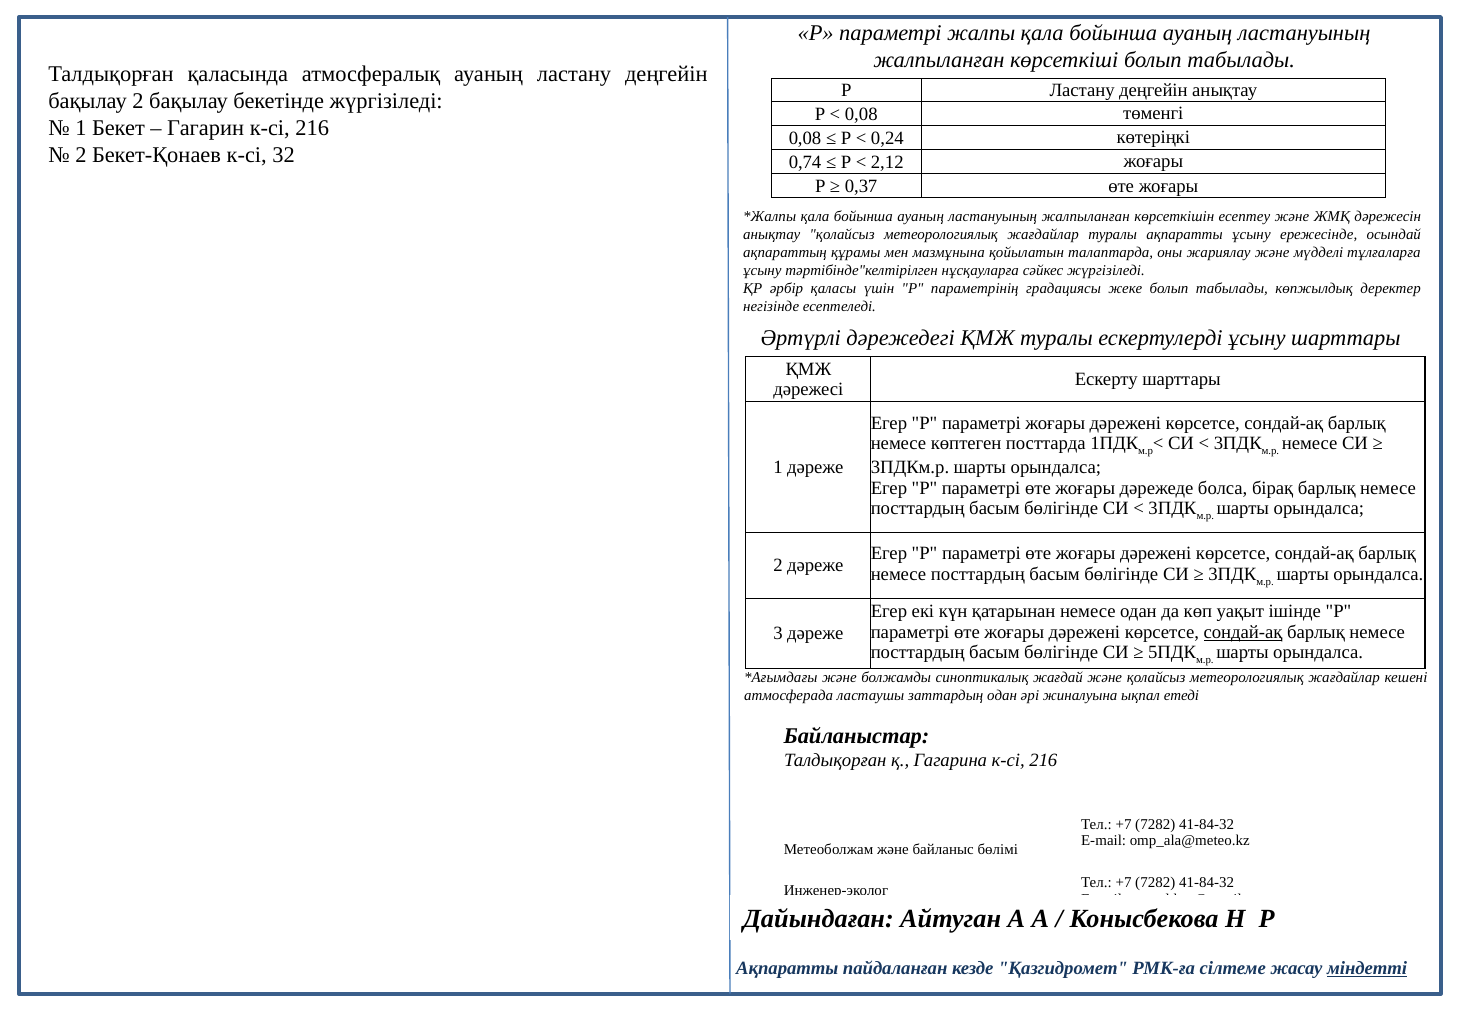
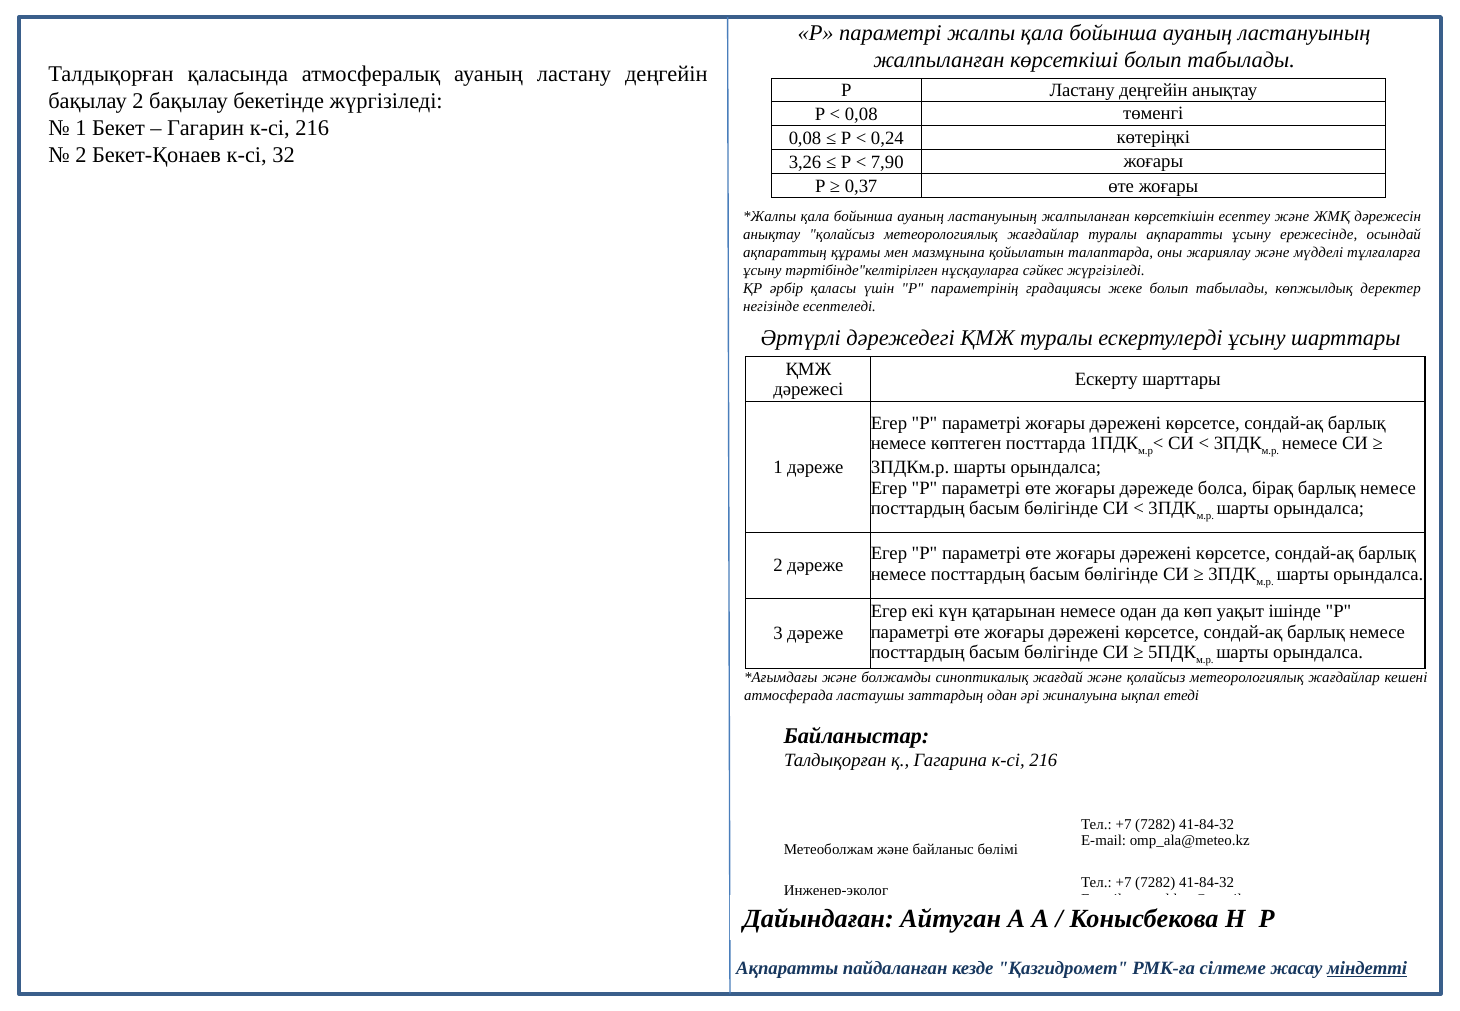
0,74: 0,74 -> 3,26 (805, 162)
2,12: 2,12 -> 7,90 (887, 162)
сондай-ақ underline: present -> none (1243, 632)
